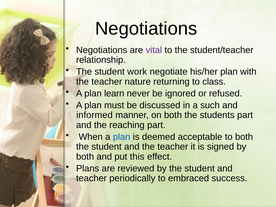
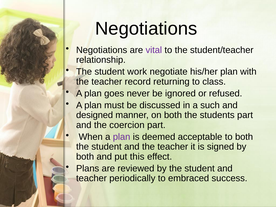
nature: nature -> record (138, 82)
learn: learn -> goes (114, 93)
informed: informed -> designed (95, 115)
reaching: reaching -> coercion (127, 125)
plan colour: blue -> purple (122, 137)
